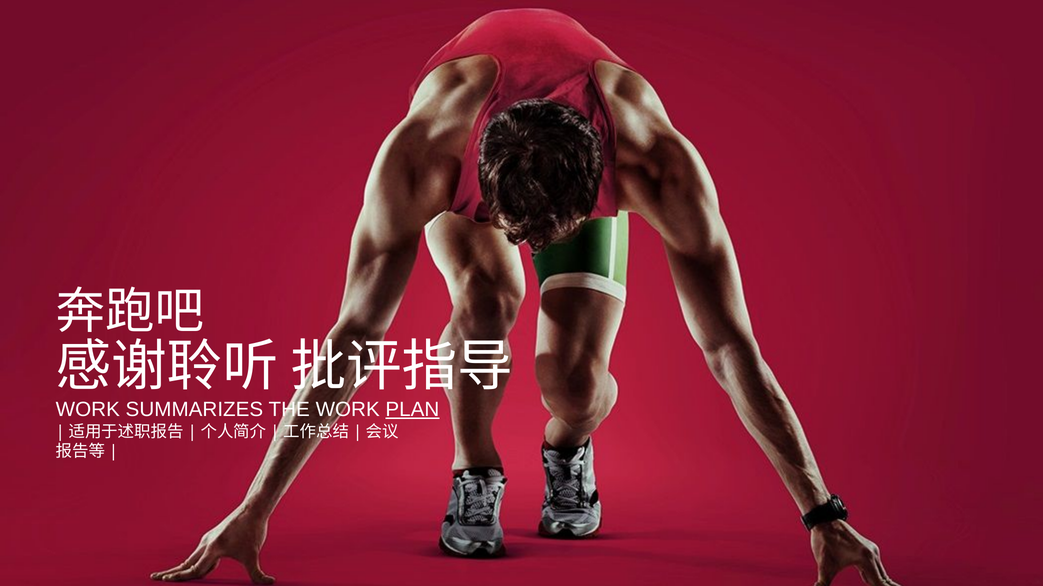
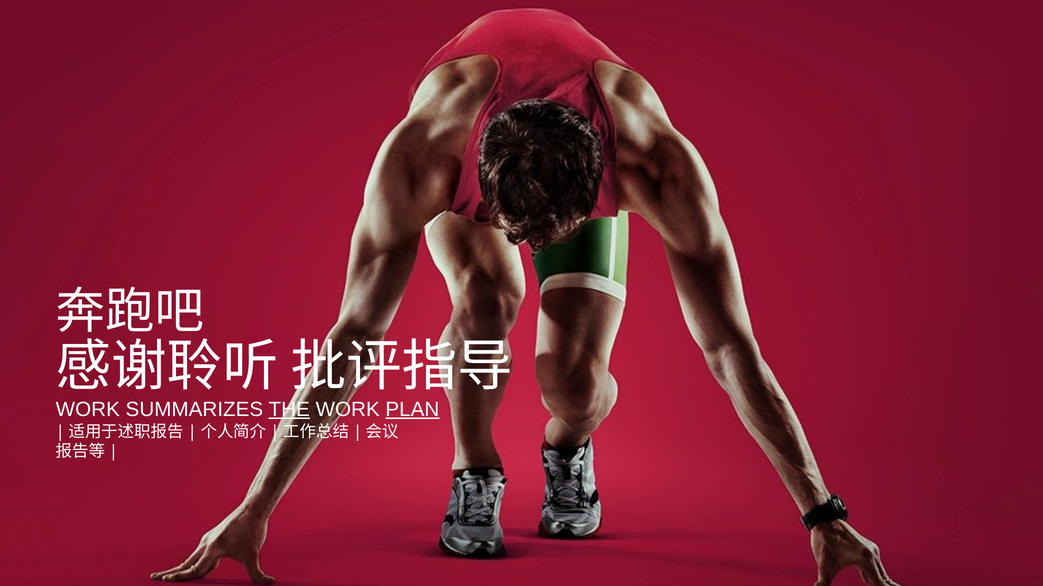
THE underline: none -> present (289, 410)
